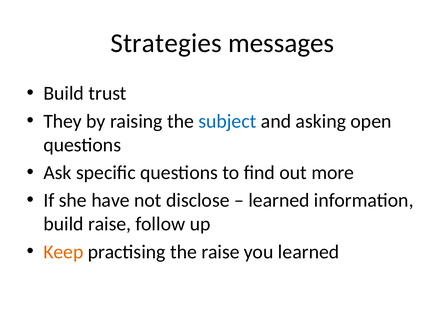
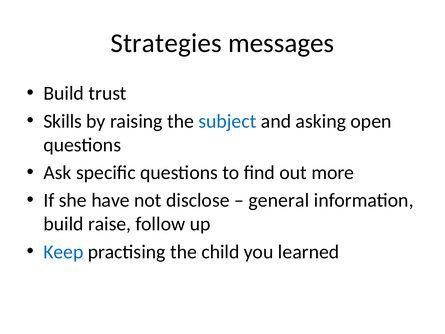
They: They -> Skills (63, 121)
learned: learned -> general (279, 200)
Keep colour: orange -> blue (63, 252)
the raise: raise -> child (220, 252)
